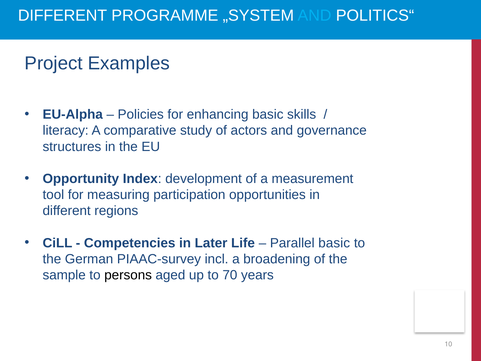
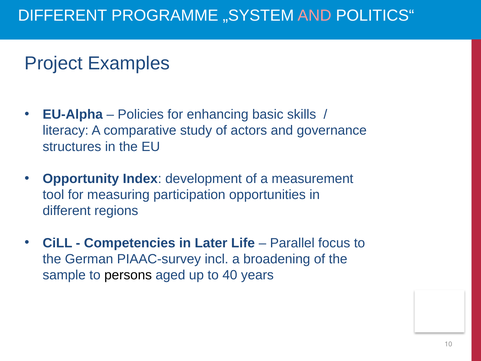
AND colour: light blue -> pink (314, 15)
Parallel basic: basic -> focus (334, 243)
70: 70 -> 40 (230, 275)
